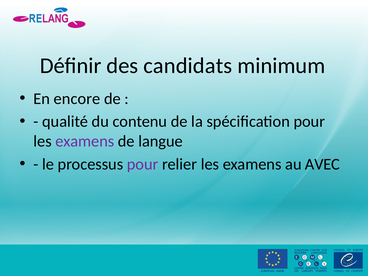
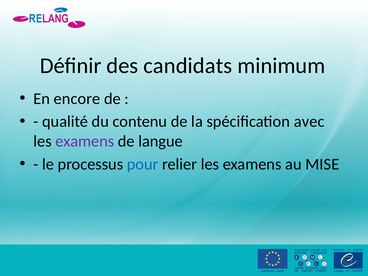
spécification pour: pour -> avec (309, 122)
pour colour: purple -> blue (143, 164)
AVEC: AVEC -> MISE (322, 164)
